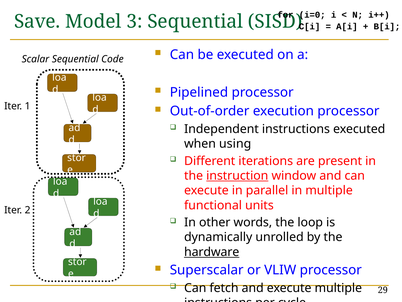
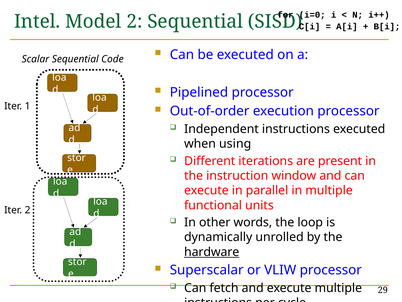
Save: Save -> Intel (37, 21)
Model 3: 3 -> 2 (134, 21)
instruction underline: present -> none (237, 175)
